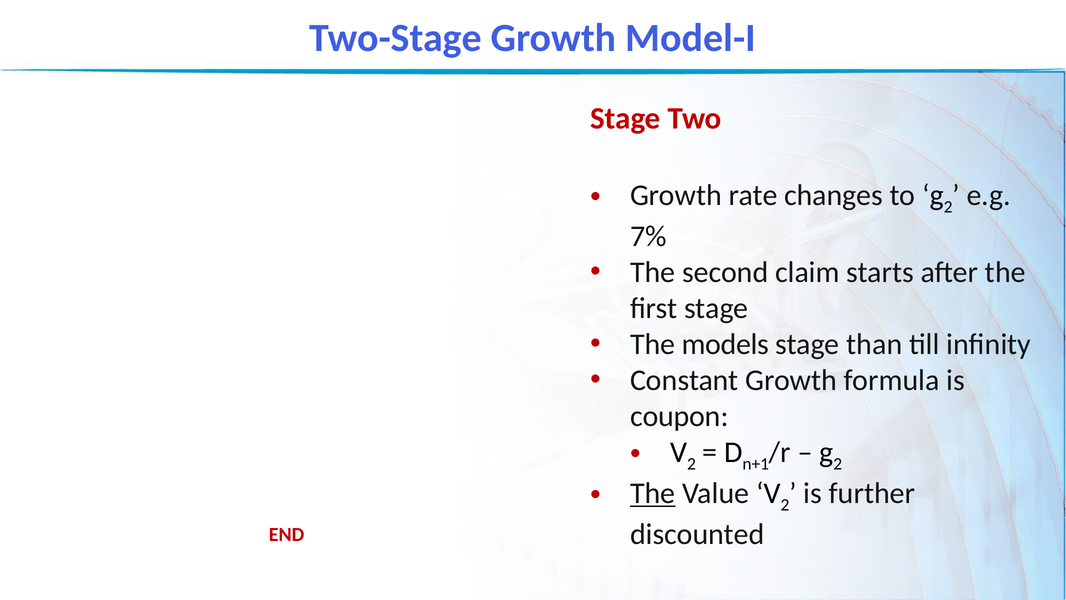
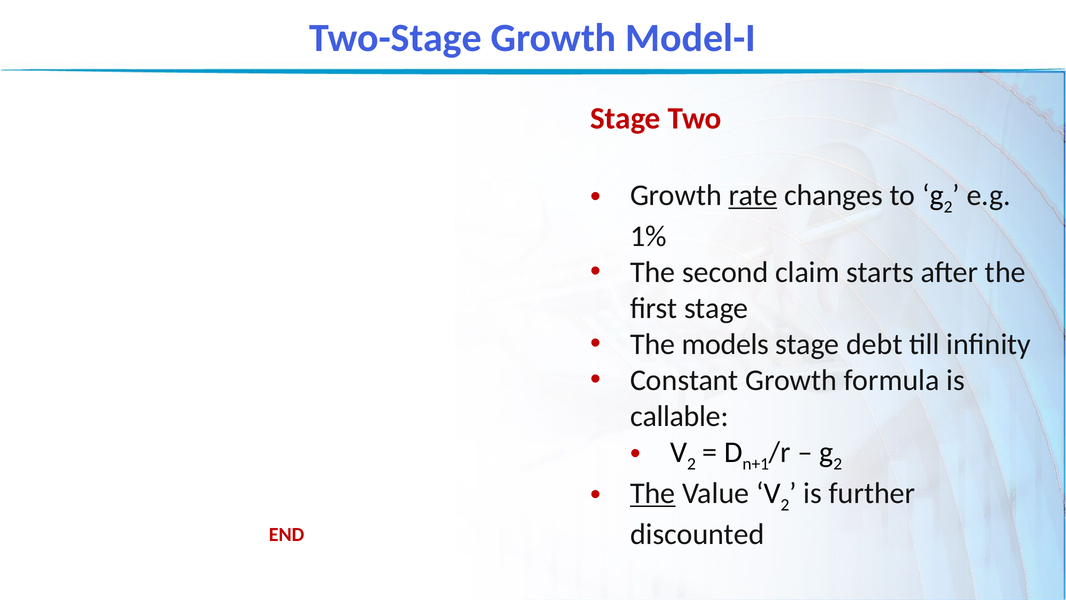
rate underline: none -> present (753, 195)
7%: 7% -> 1% (648, 236)
than: than -> debt (874, 344)
coupon: coupon -> callable (679, 416)
